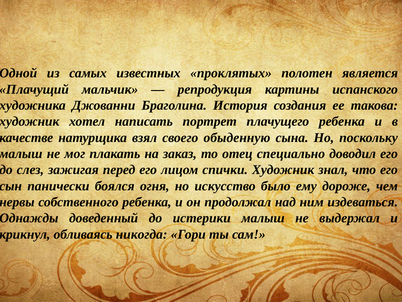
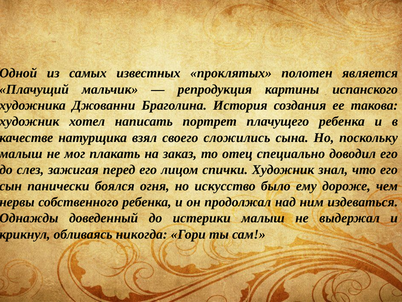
обыденную: обыденную -> сложились (237, 137)
